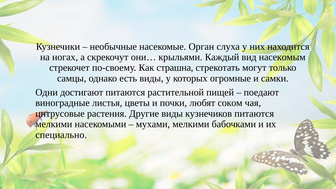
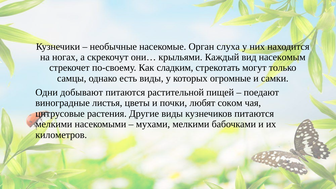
страшна: страшна -> сладким (175, 68)
достигают: достигают -> добывают (82, 92)
специально: специально -> километров (61, 135)
